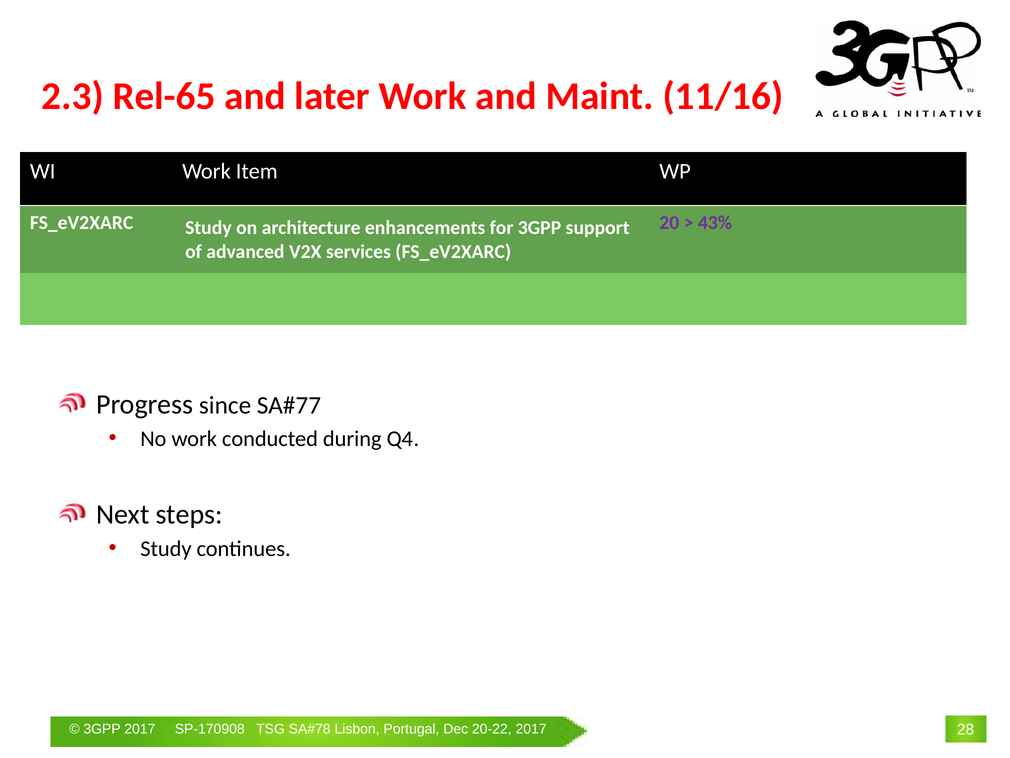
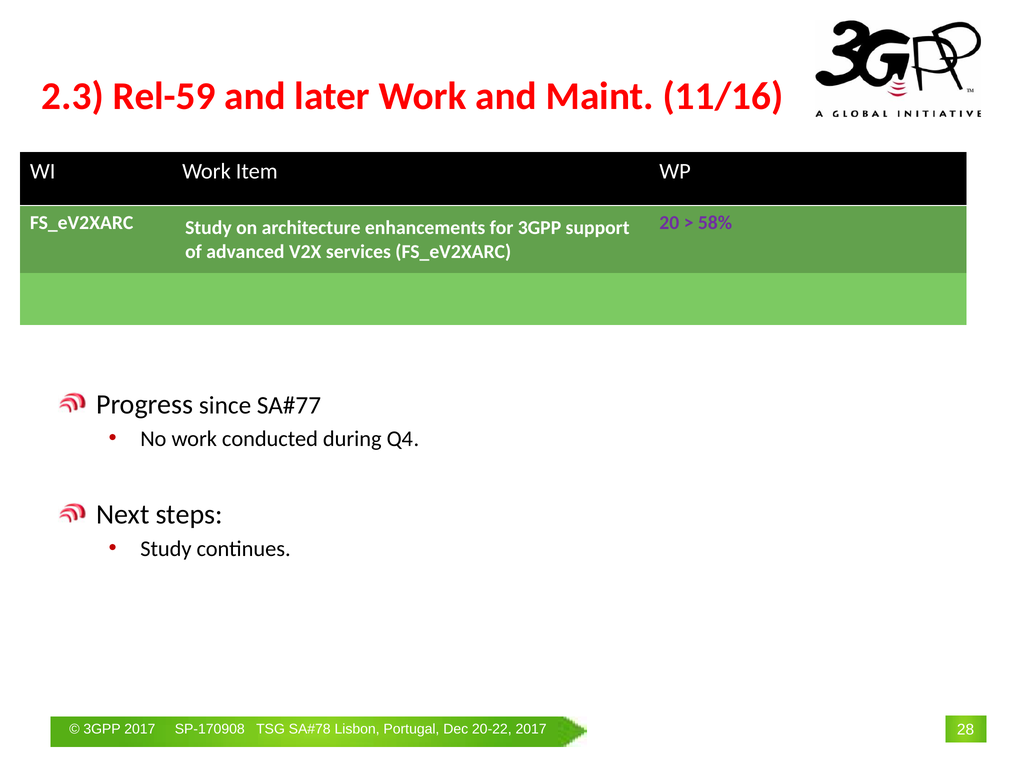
Rel-65: Rel-65 -> Rel-59 (164, 96)
43%: 43% -> 58% (715, 223)
